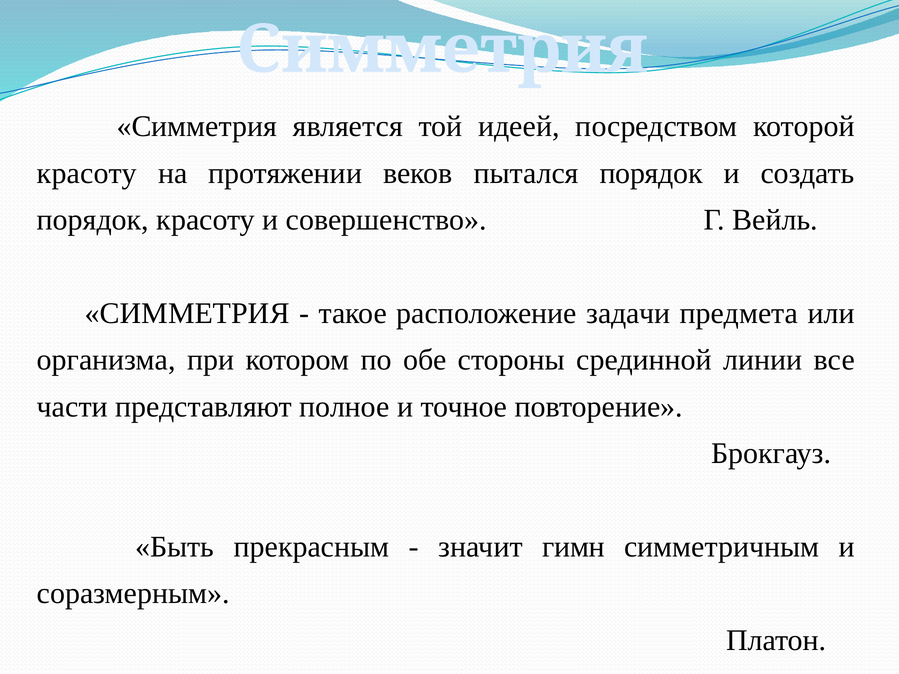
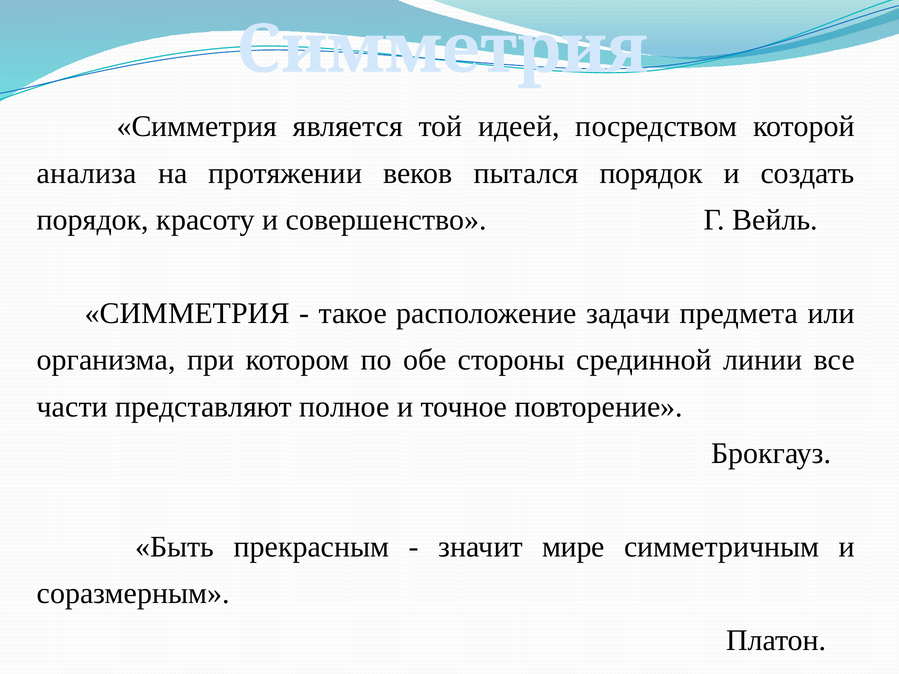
красоту: красоту -> анализа (87, 173)
гимн: гимн -> мире (573, 547)
